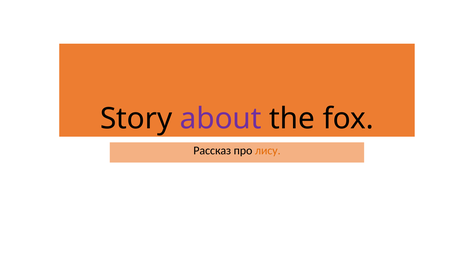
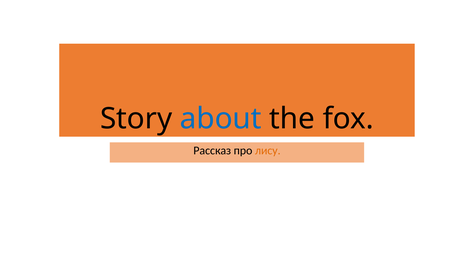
about colour: purple -> blue (221, 118)
